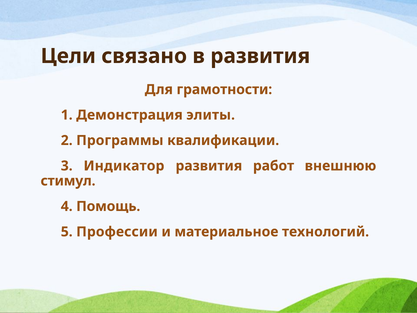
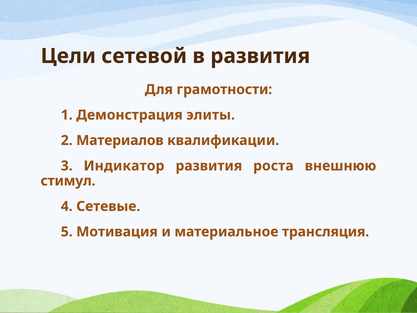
связано: связано -> сетевой (144, 56)
Программы: Программы -> Материалов (120, 140)
работ: работ -> роста (273, 166)
Помощь: Помощь -> Сетевые (108, 206)
Профессии: Профессии -> Мотивация (117, 232)
технологий: технологий -> трансляция (326, 232)
